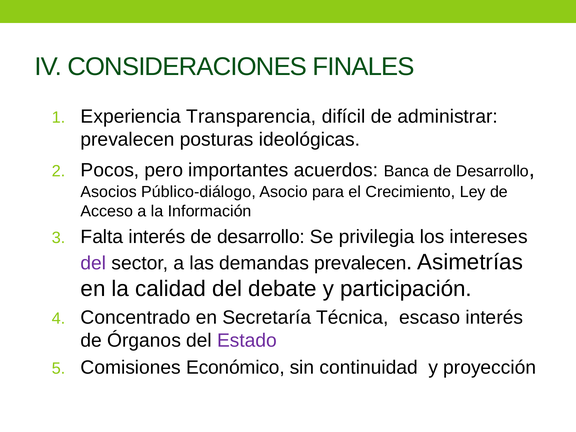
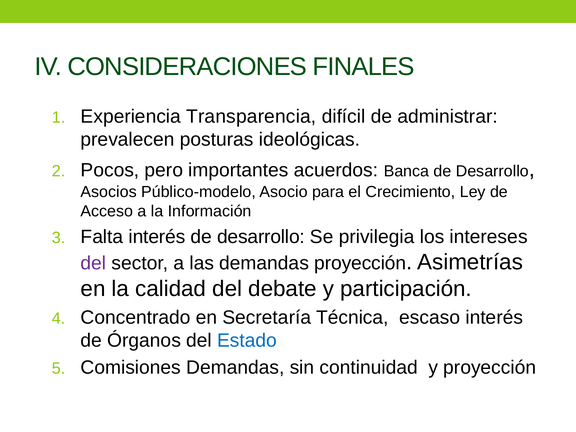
Público-diálogo: Público-diálogo -> Público-modelo (199, 192)
demandas prevalecen: prevalecen -> proyección (360, 263)
Estado colour: purple -> blue (247, 340)
Comisiones Económico: Económico -> Demandas (235, 367)
